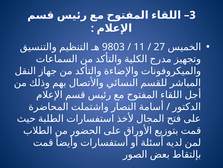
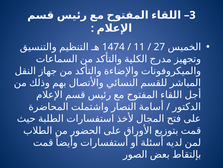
9803: 9803 -> 1474 (113, 47)
